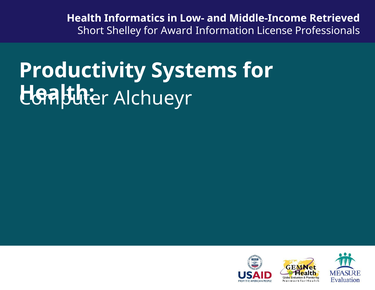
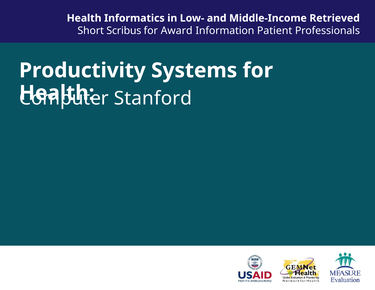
Shelley: Shelley -> Scribus (124, 31)
License: License -> Patient (275, 31)
Alchueyr: Alchueyr -> Stanford (153, 98)
